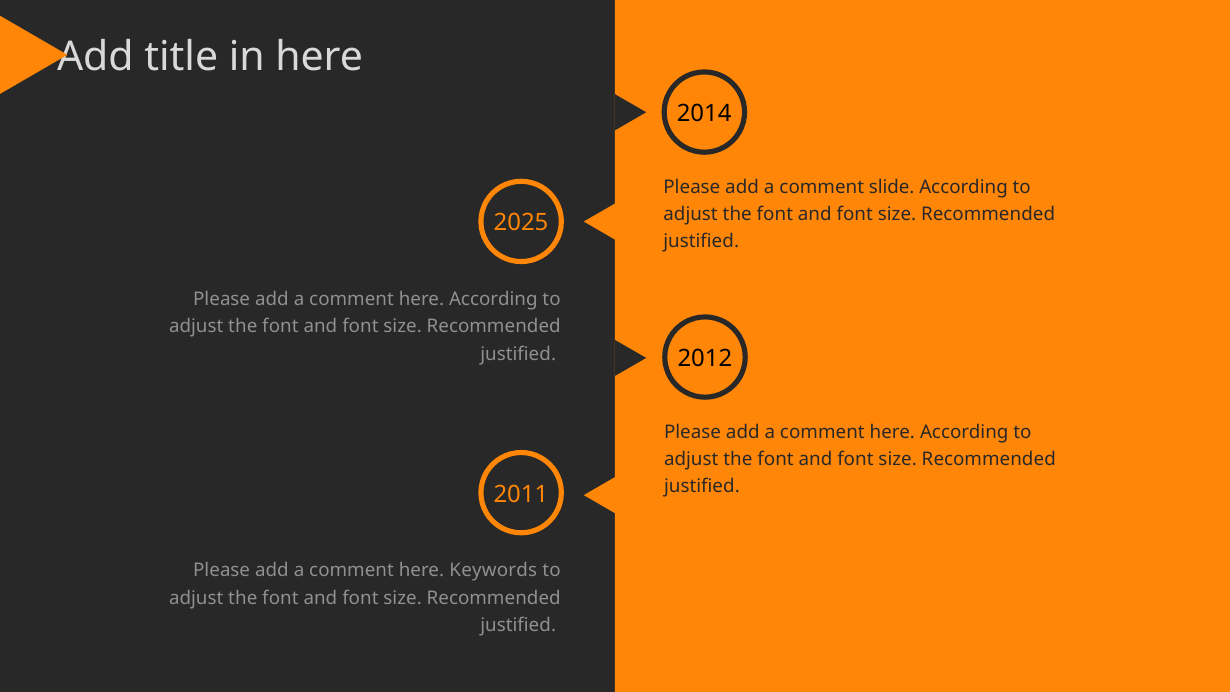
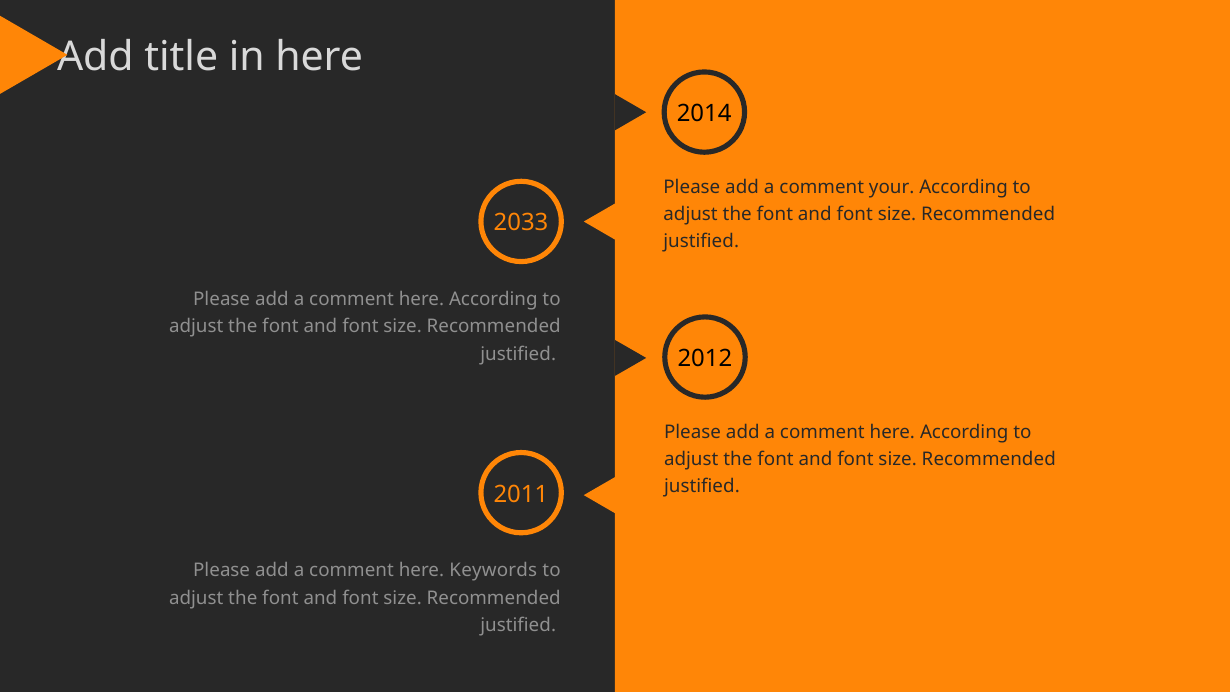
slide: slide -> your (892, 187)
2025: 2025 -> 2033 (521, 223)
